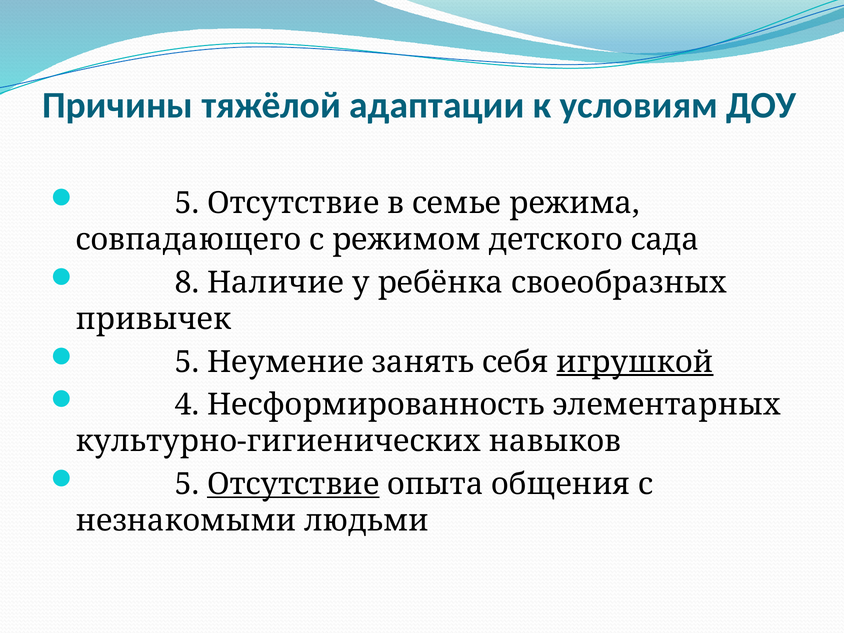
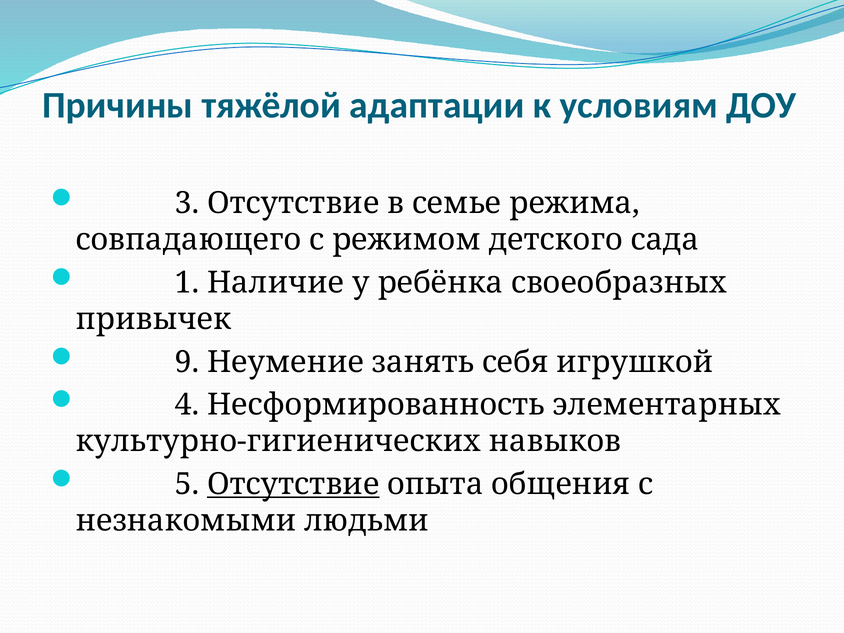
5: 5 -> 3 (187, 203)
8: 8 -> 1 (187, 283)
5: 5 -> 9 (187, 362)
игрушкой underline: present -> none (635, 362)
